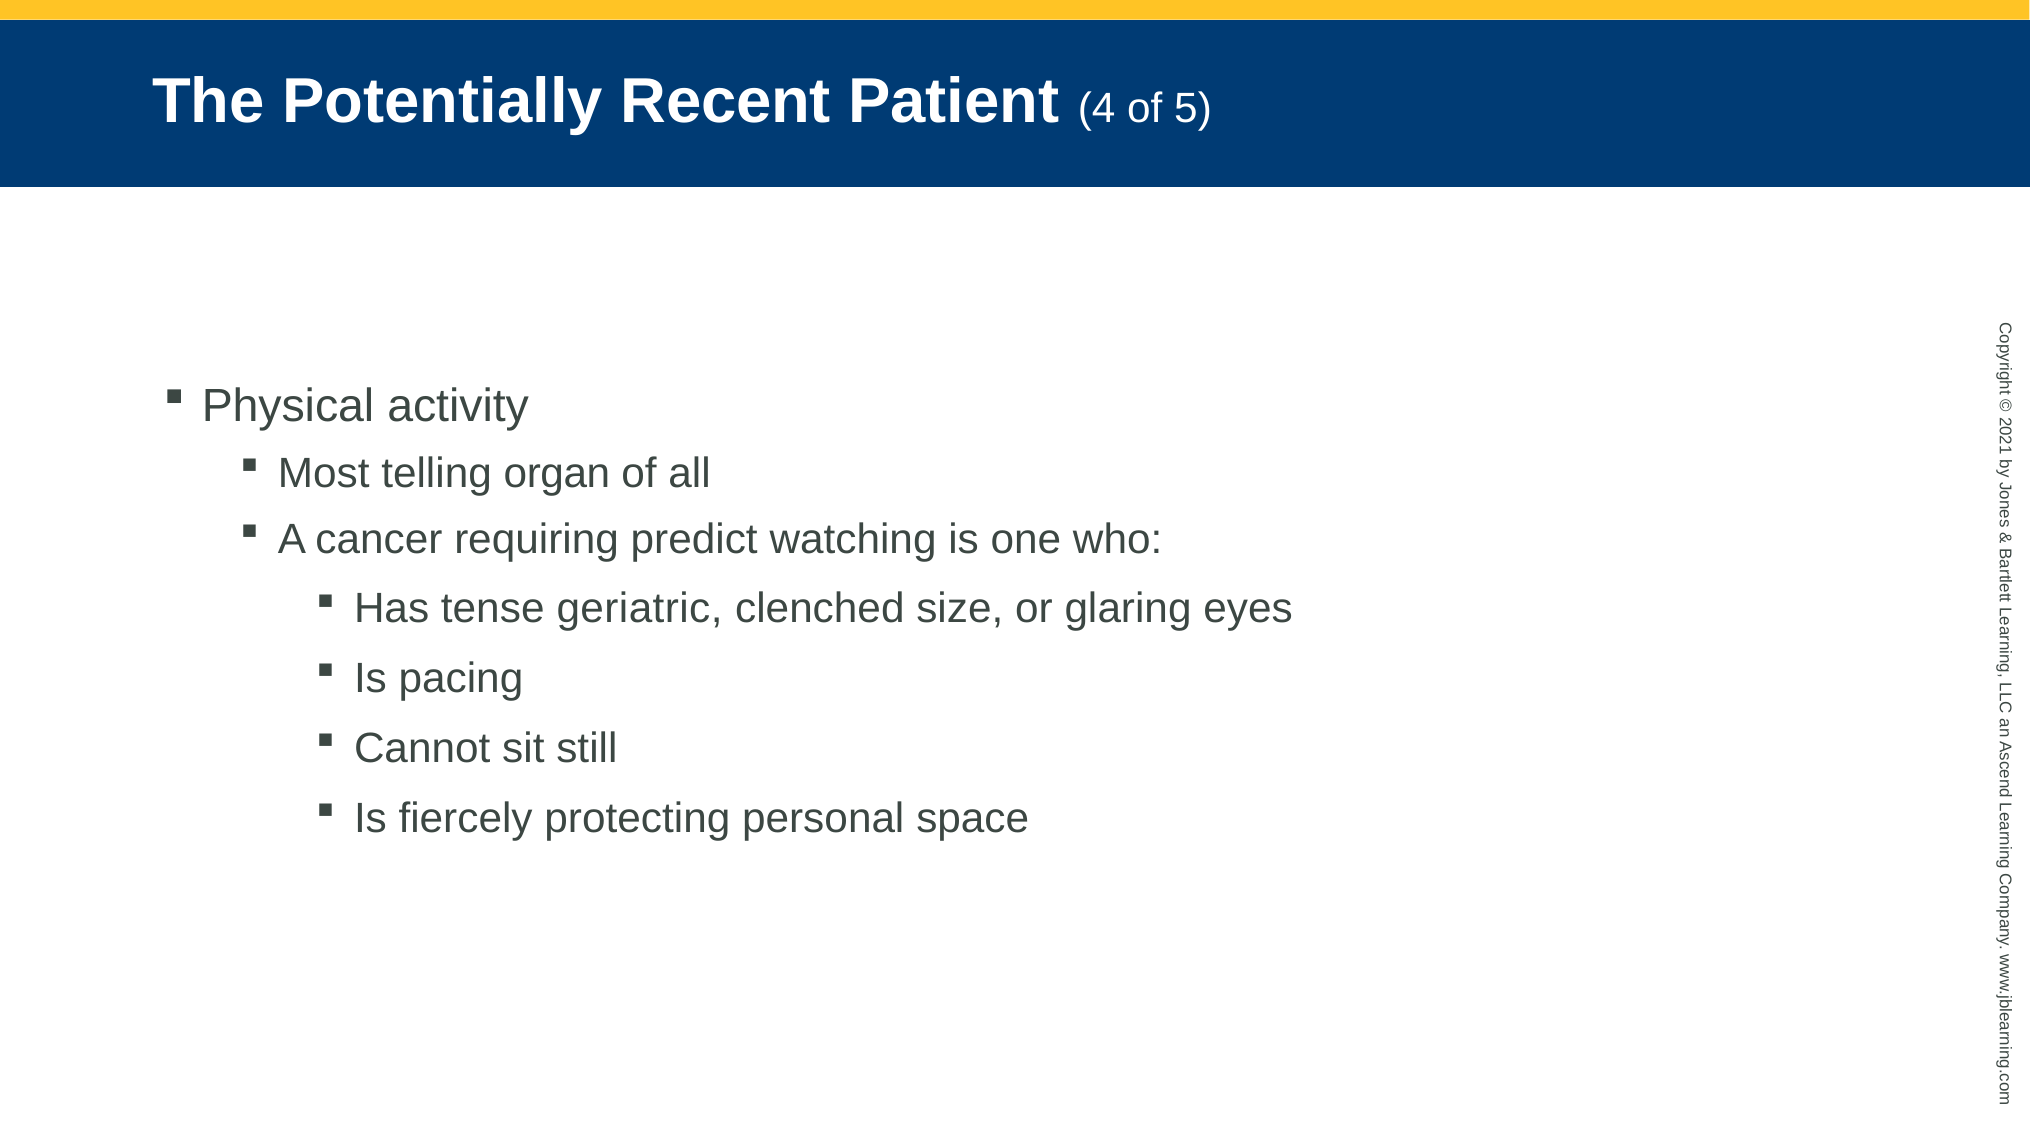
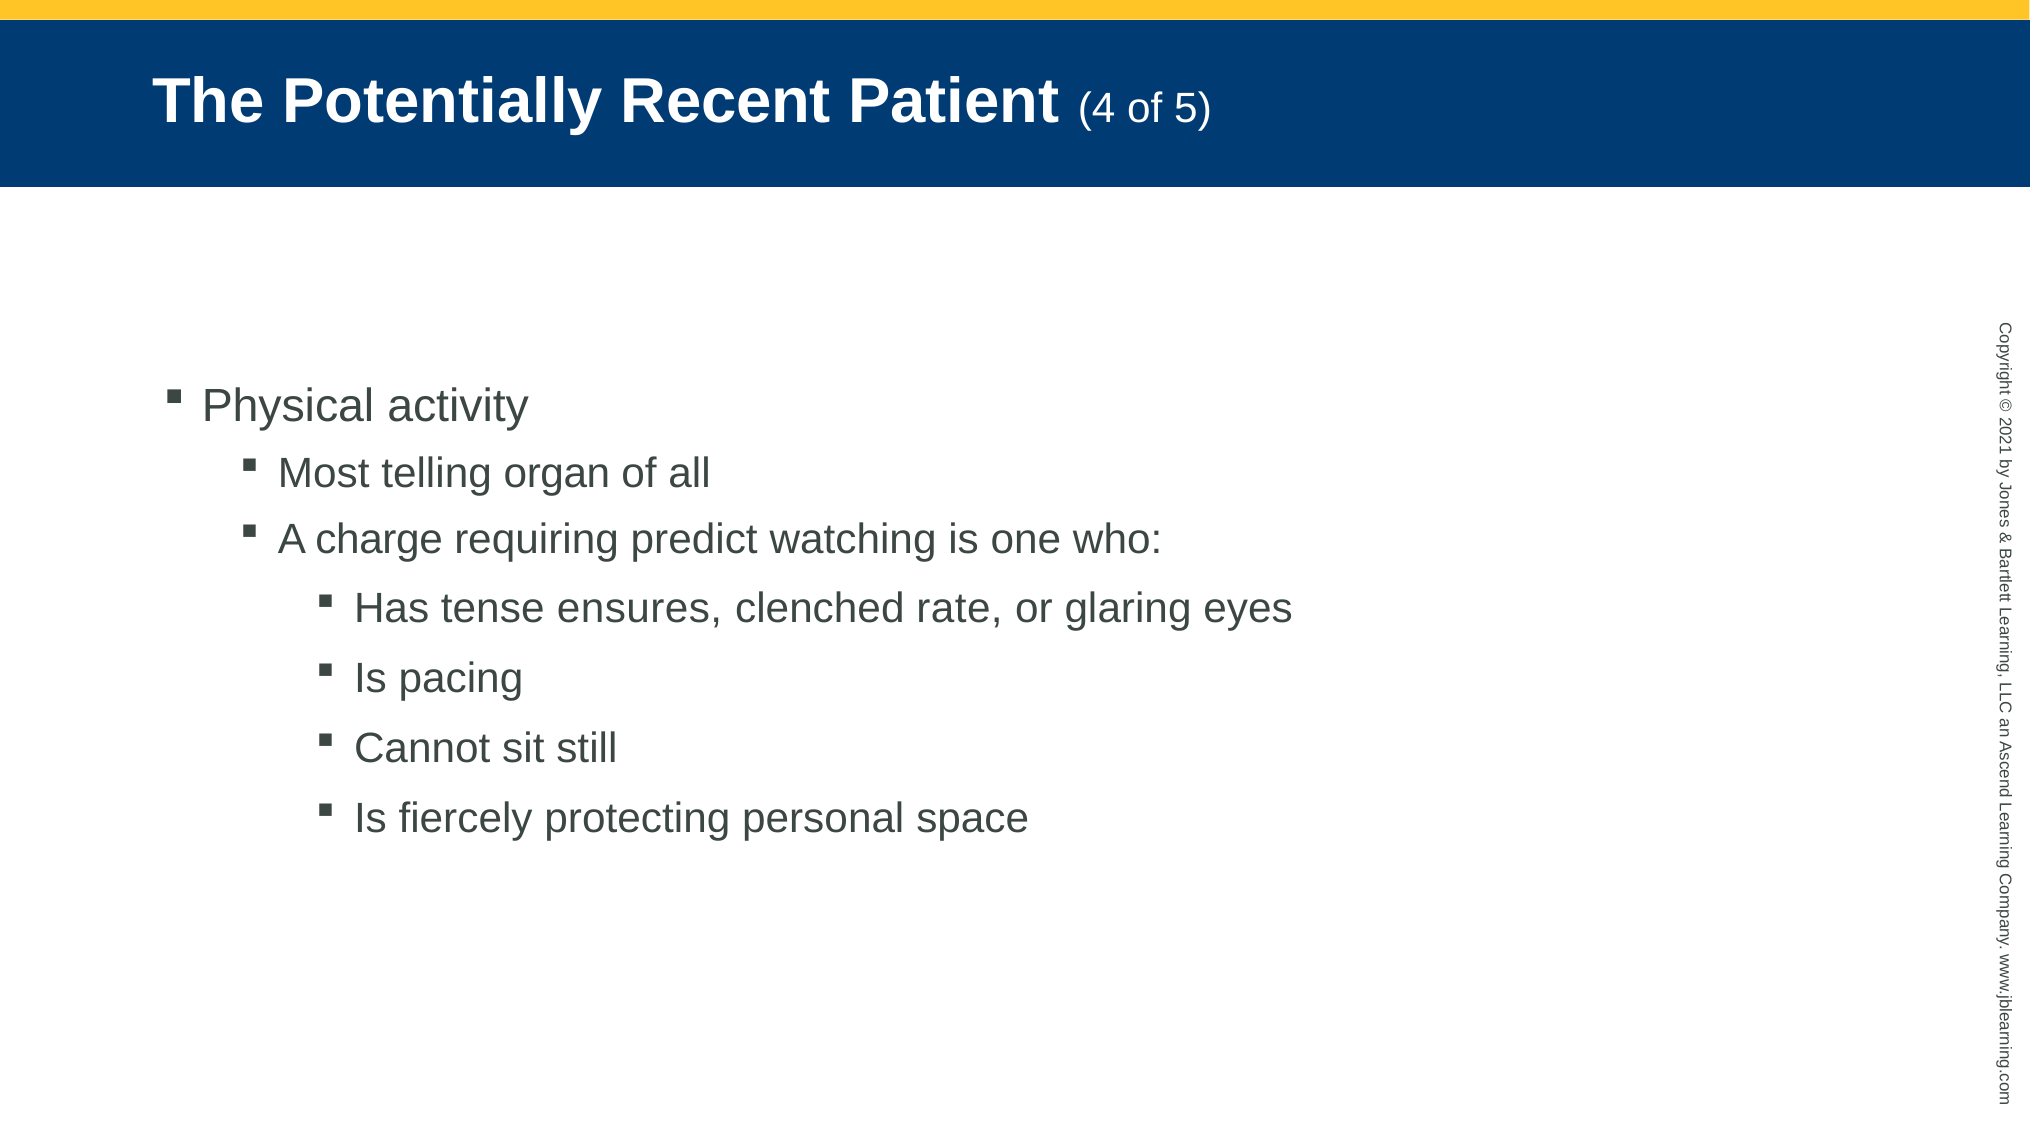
cancer: cancer -> charge (379, 539)
geriatric: geriatric -> ensures (640, 609)
size: size -> rate (960, 609)
